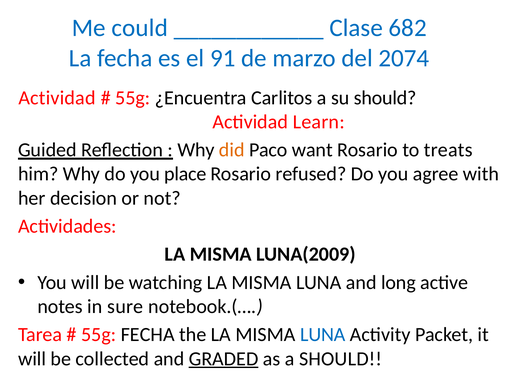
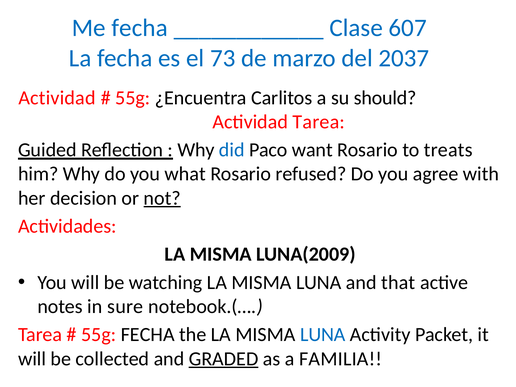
Me could: could -> fecha (140, 28)
682: 682 -> 607 (408, 28)
91: 91 -> 73 (223, 58)
2074: 2074 -> 2037 (404, 58)
Actividad Learn: Learn -> Tarea (319, 122)
did colour: orange -> blue (232, 150)
place: place -> what (185, 174)
not underline: none -> present (162, 198)
long: long -> that (398, 282)
a SHOULD: SHOULD -> FAMILIA (341, 359)
